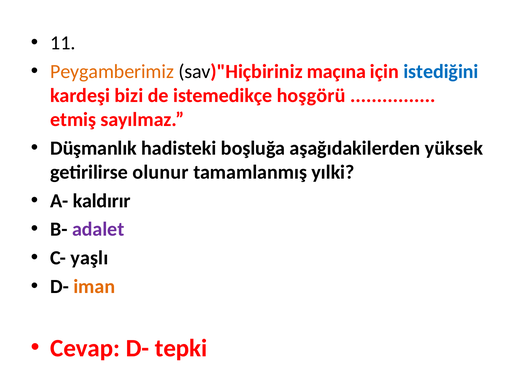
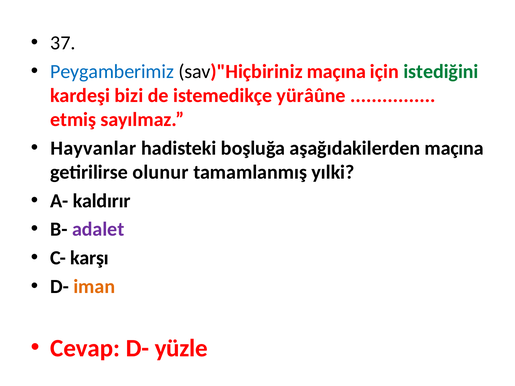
11: 11 -> 37 (63, 43)
Peygamberimiz colour: orange -> blue (112, 71)
istediğini colour: blue -> green (441, 71)
hoşgörü: hoşgörü -> yürâûne (311, 96)
Düşmanlık: Düşmanlık -> Hayvanlar (93, 148)
aşağıdakilerden yüksek: yüksek -> maçına (454, 148)
yaşlı: yaşlı -> karşı (90, 258)
tepki: tepki -> yüzle (181, 348)
